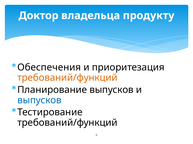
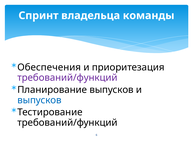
Доктор: Доктор -> Спринт (38, 16)
продукту: продукту -> команды (149, 16)
требований/функций colour: orange -> purple (67, 78)
